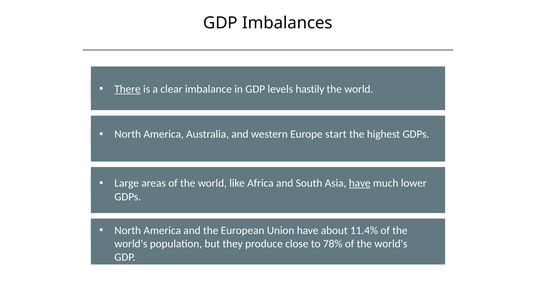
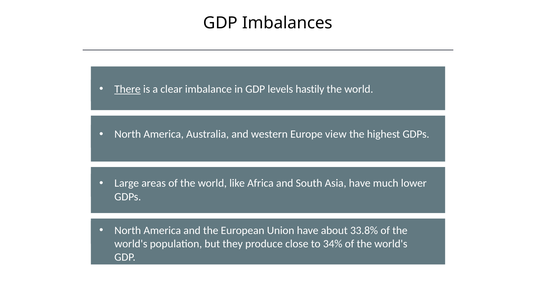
start: start -> view (336, 135)
have underline: present -> none (360, 184)
11.4%: 11.4% -> 33.8% (364, 231)
78%: 78% -> 34% (333, 244)
